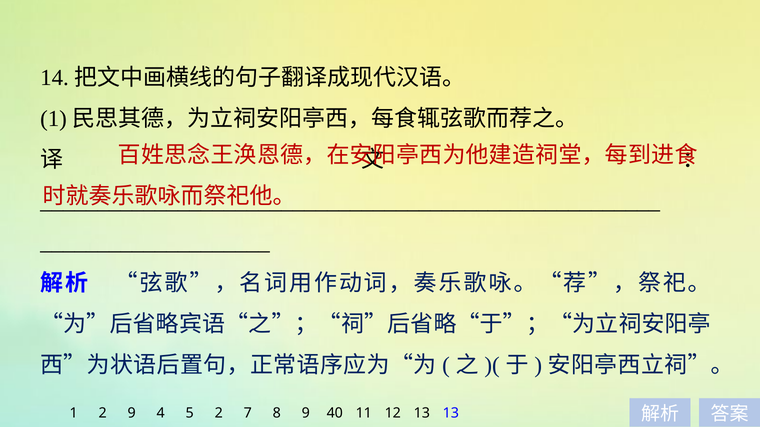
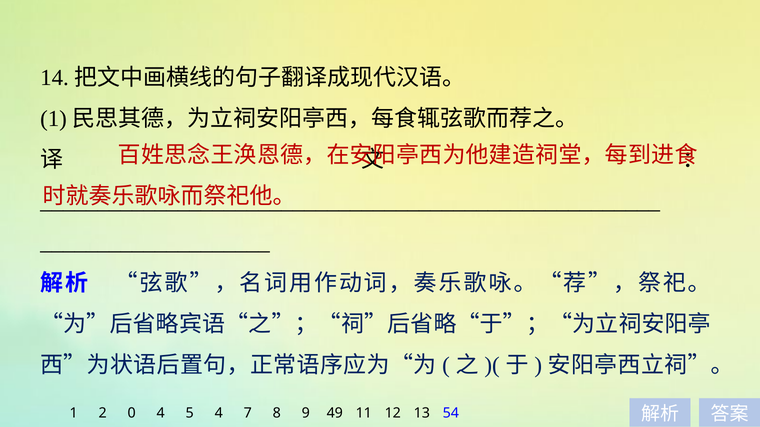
2 9: 9 -> 0 (132, 414)
5 2: 2 -> 4 (219, 414)
40: 40 -> 49 (335, 414)
13 13: 13 -> 54 (451, 414)
